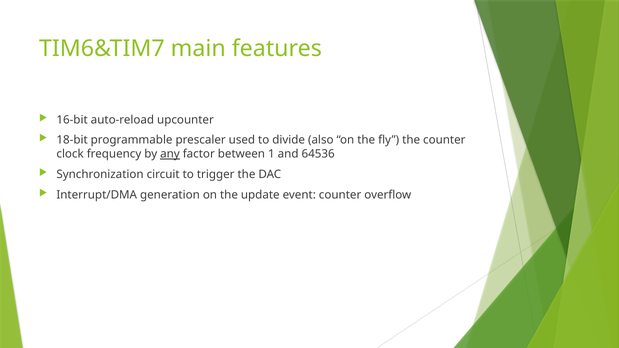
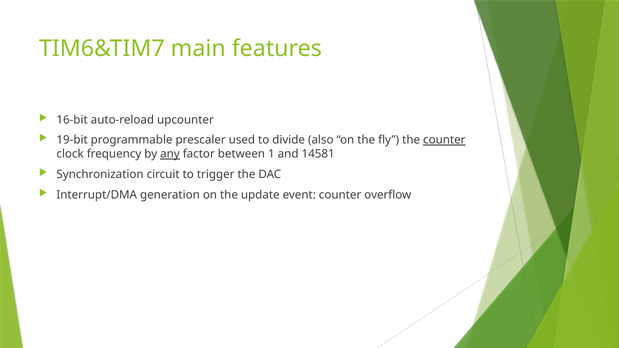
18-bit: 18-bit -> 19-bit (72, 140)
counter underline: none -> present (444, 140)
64536: 64536 -> 14581 (318, 154)
